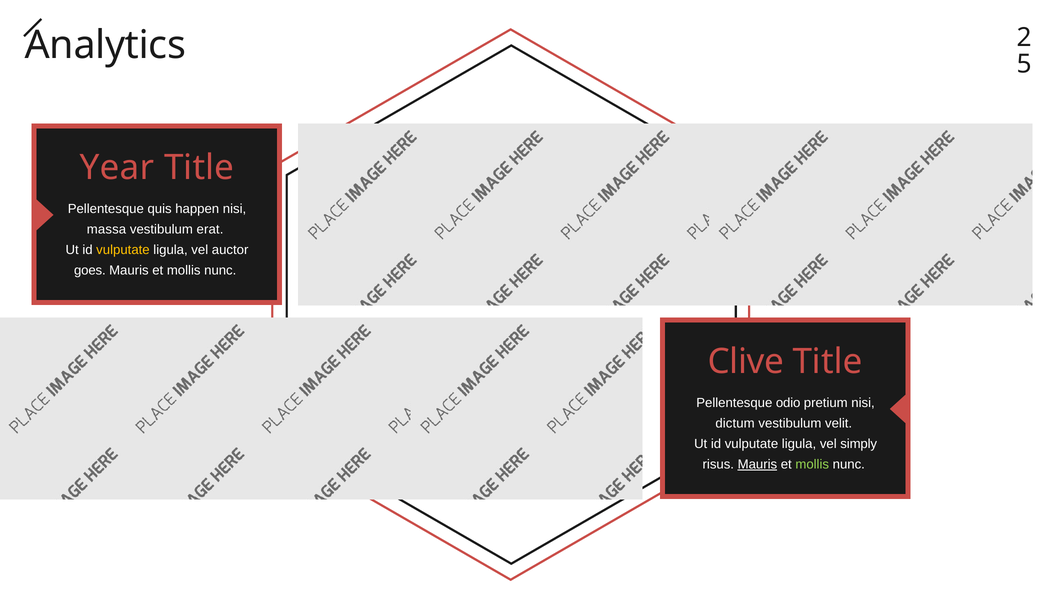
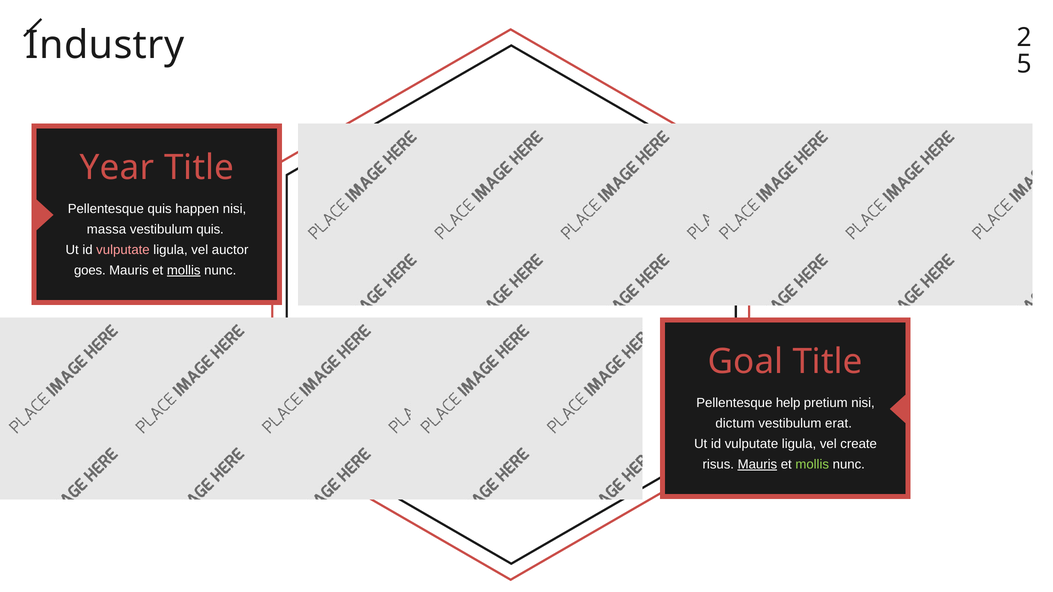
Analytics: Analytics -> Industry (105, 45)
vestibulum erat: erat -> quis (210, 230)
vulputate colour: yellow -> pink (123, 250)
mollis underline: none -> present (184, 271)
Clive: Clive -> Goal (746, 362)
odio: odio -> help (788, 403)
velit: velit -> erat (839, 424)
simply: simply -> create (859, 444)
